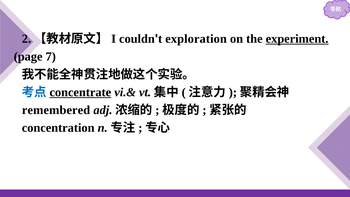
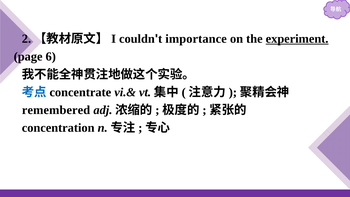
exploration: exploration -> importance (196, 39)
7: 7 -> 6 (51, 57)
concentrate underline: present -> none (80, 92)
